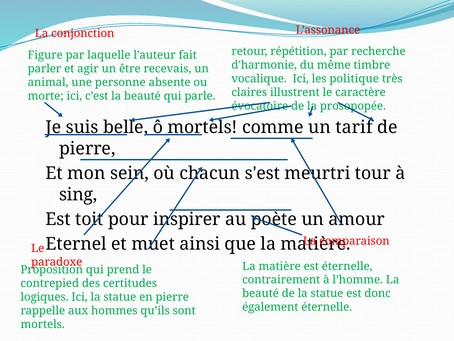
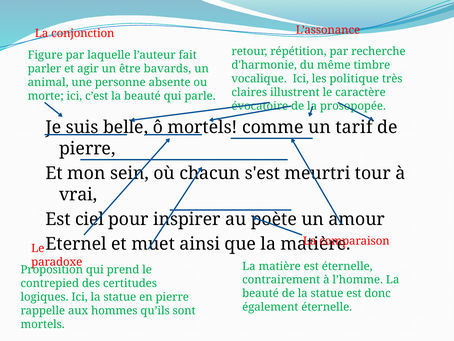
recevais: recevais -> bavards (167, 69)
sing: sing -> vrai (78, 194)
toit: toit -> ciel (89, 219)
